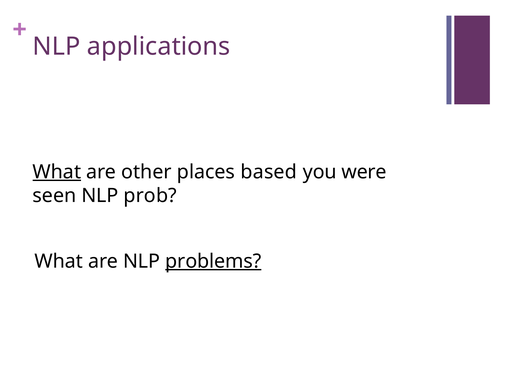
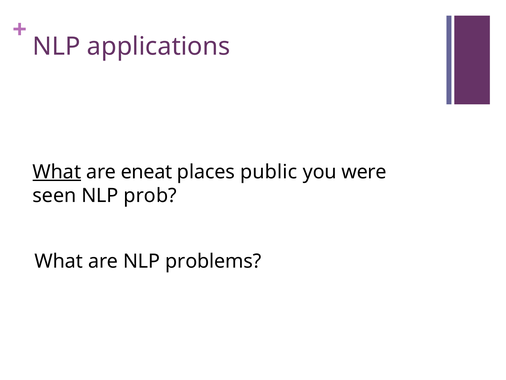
other: other -> eneat (147, 172)
based: based -> public (269, 172)
problems underline: present -> none (213, 261)
